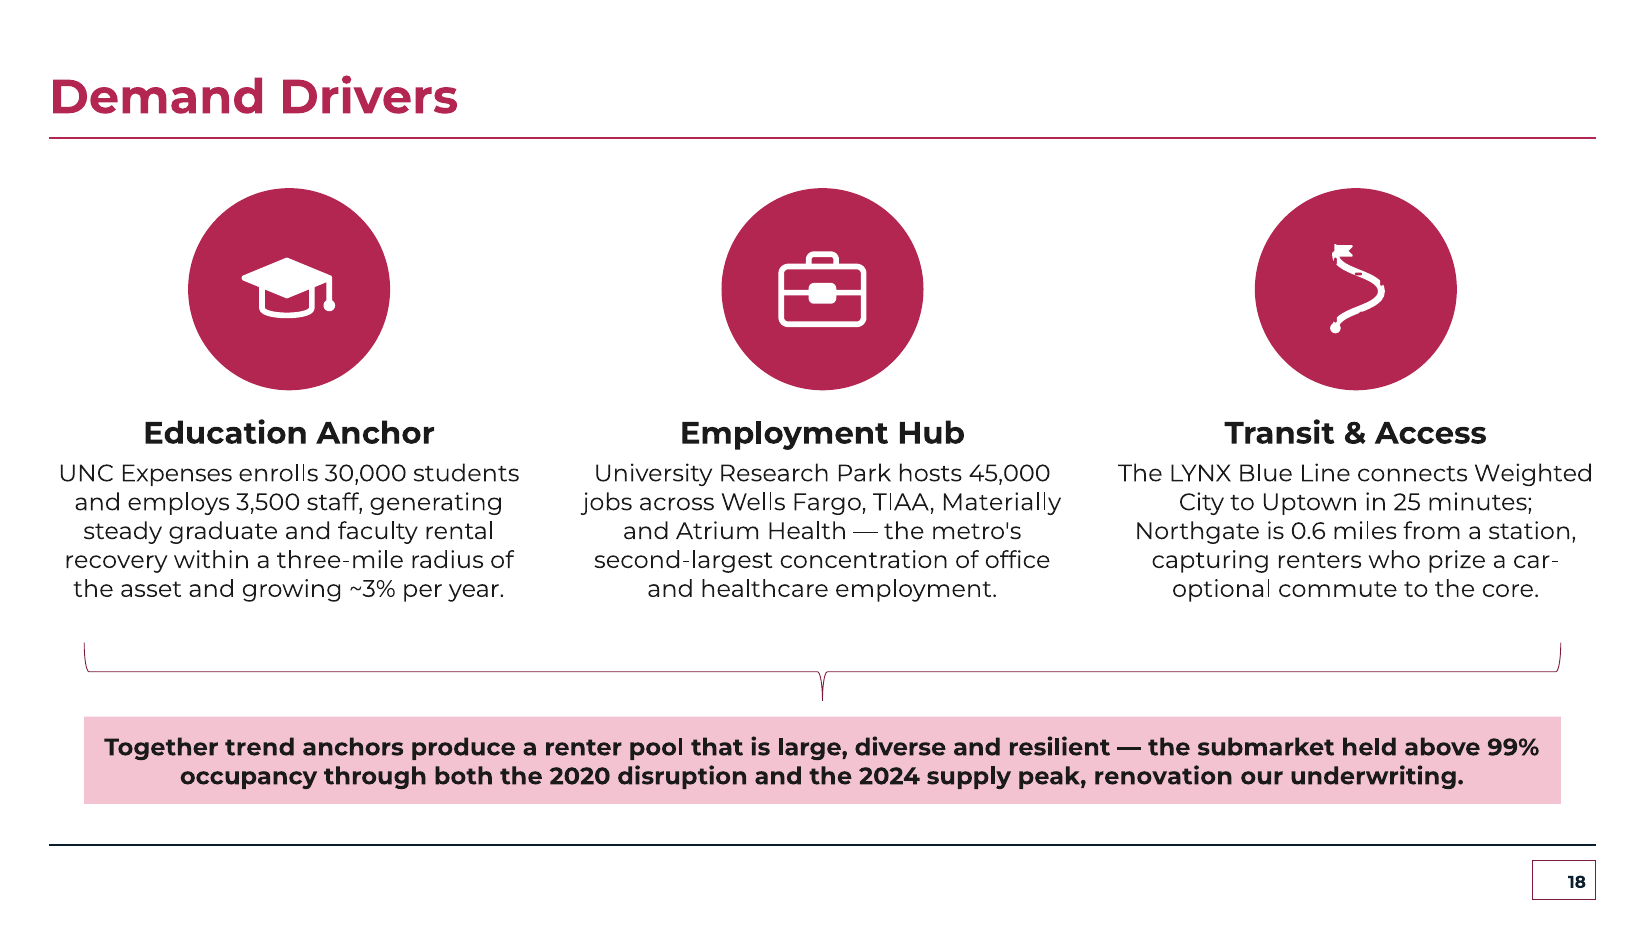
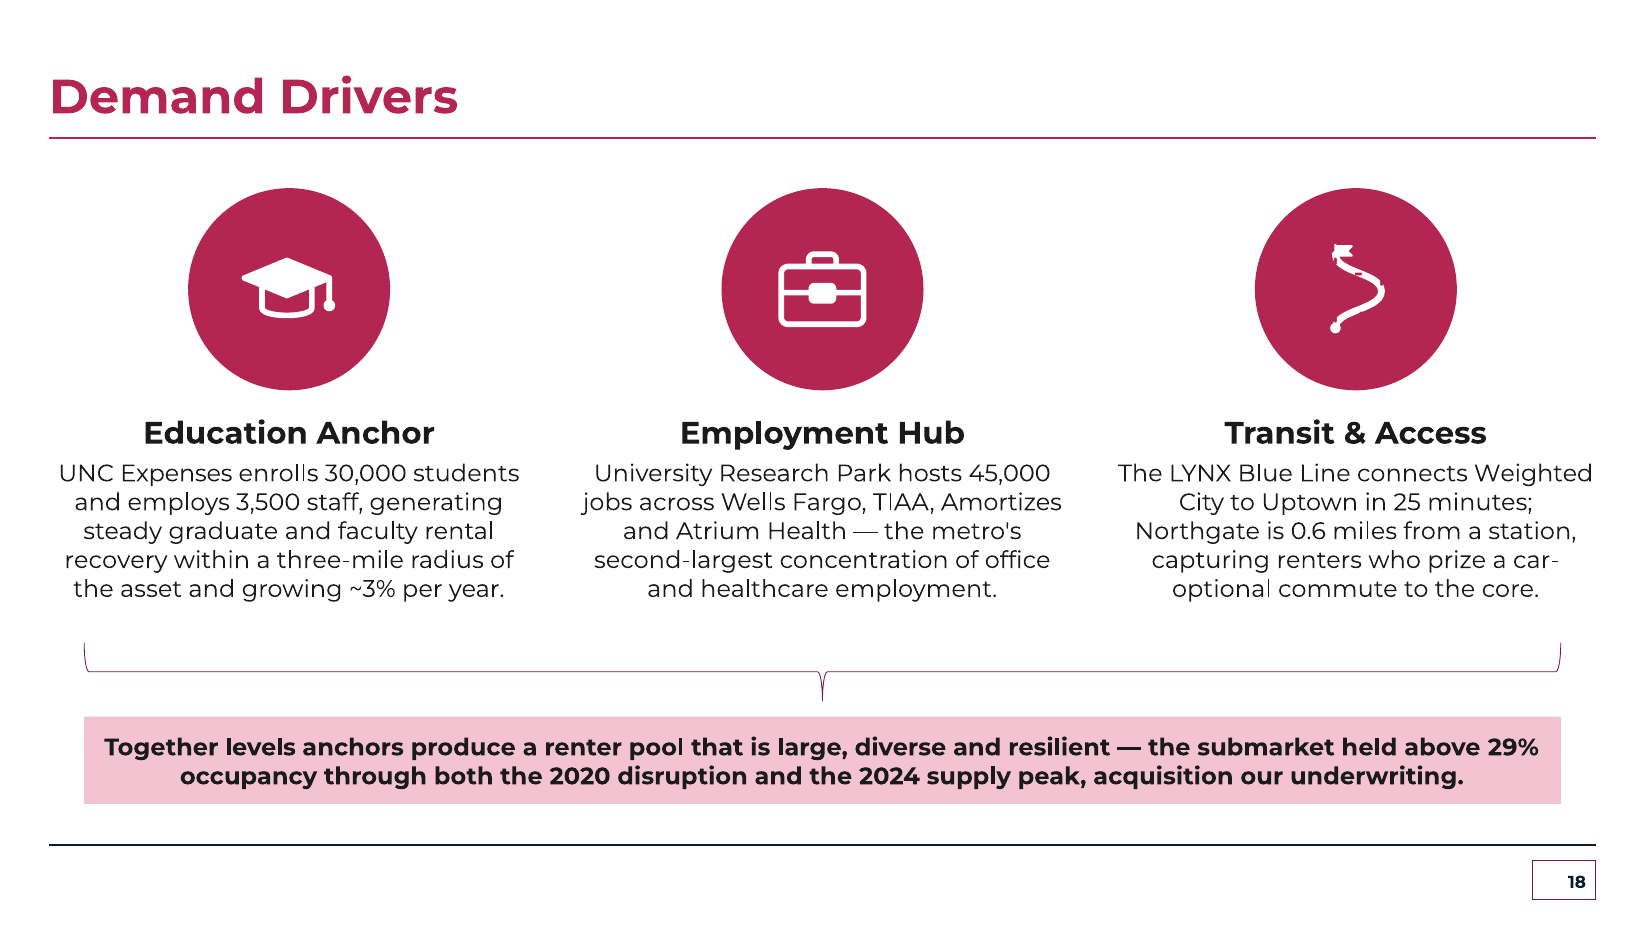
Materially: Materially -> Amortizes (1001, 502)
trend: trend -> levels (260, 747)
99%: 99% -> 29% (1513, 747)
renovation: renovation -> acquisition (1163, 776)
